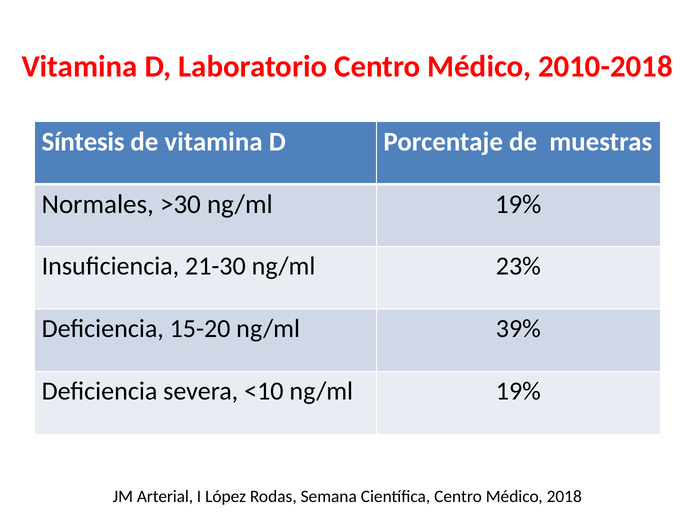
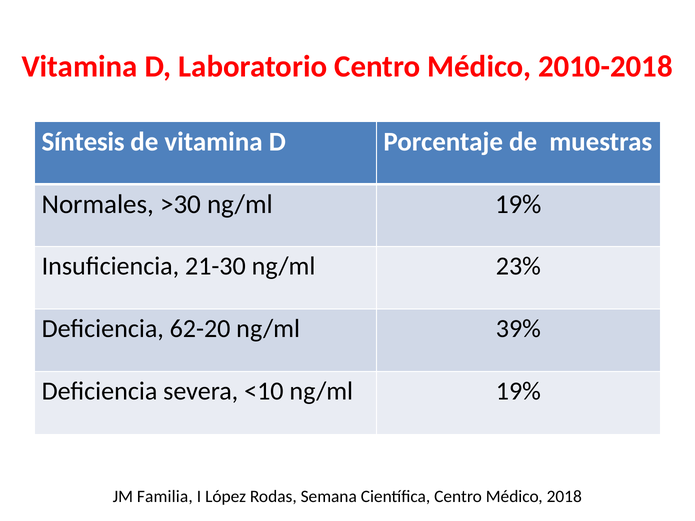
15-20: 15-20 -> 62-20 (200, 329)
Arterial: Arterial -> Familia (165, 497)
